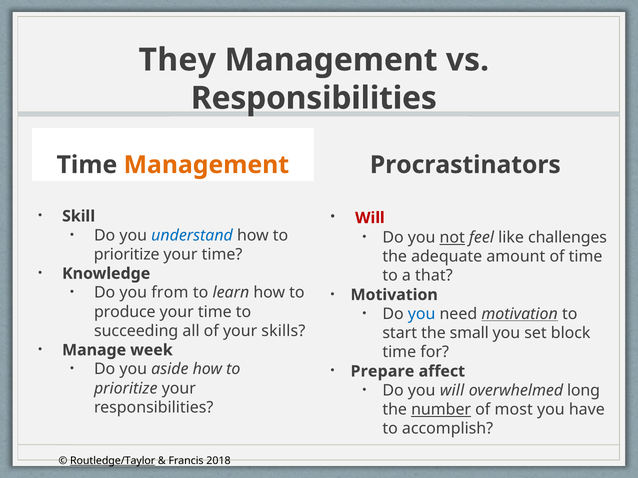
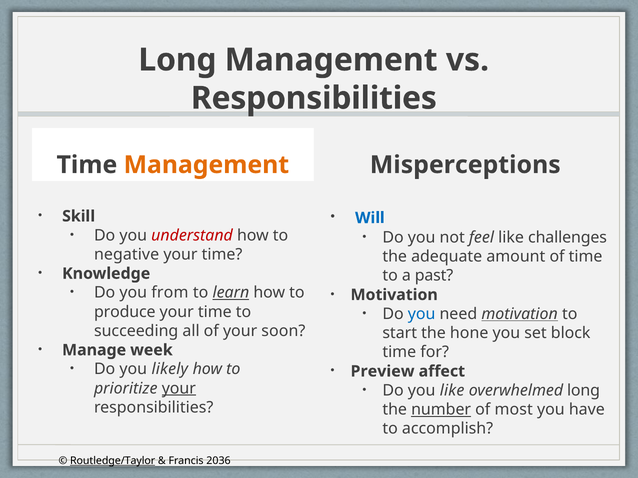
They: They -> Long (177, 60)
Procrastinators: Procrastinators -> Misperceptions (465, 165)
Will colour: red -> blue (370, 218)
understand colour: blue -> red (192, 236)
not underline: present -> none (452, 238)
prioritize: prioritize -> negative (127, 255)
that: that -> past (434, 276)
learn underline: none -> present (231, 293)
skills: skills -> soon (283, 331)
small: small -> hone (469, 333)
aside: aside -> likely (170, 370)
Prepare: Prepare -> Preview (383, 372)
your underline: none -> present (179, 389)
you will: will -> like (452, 391)
2018: 2018 -> 2036 (218, 461)
